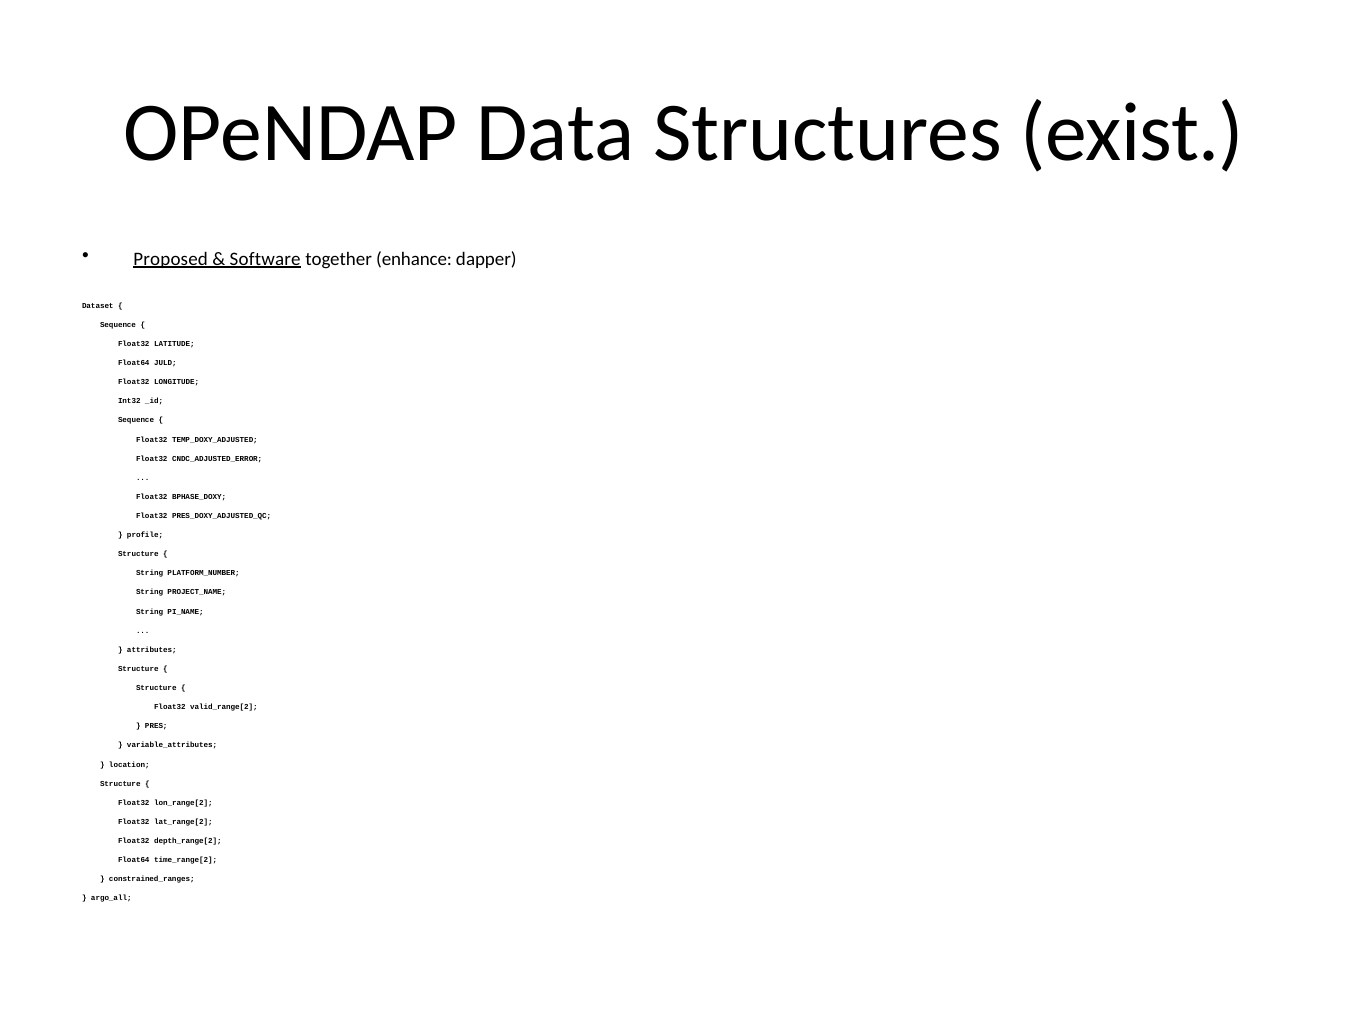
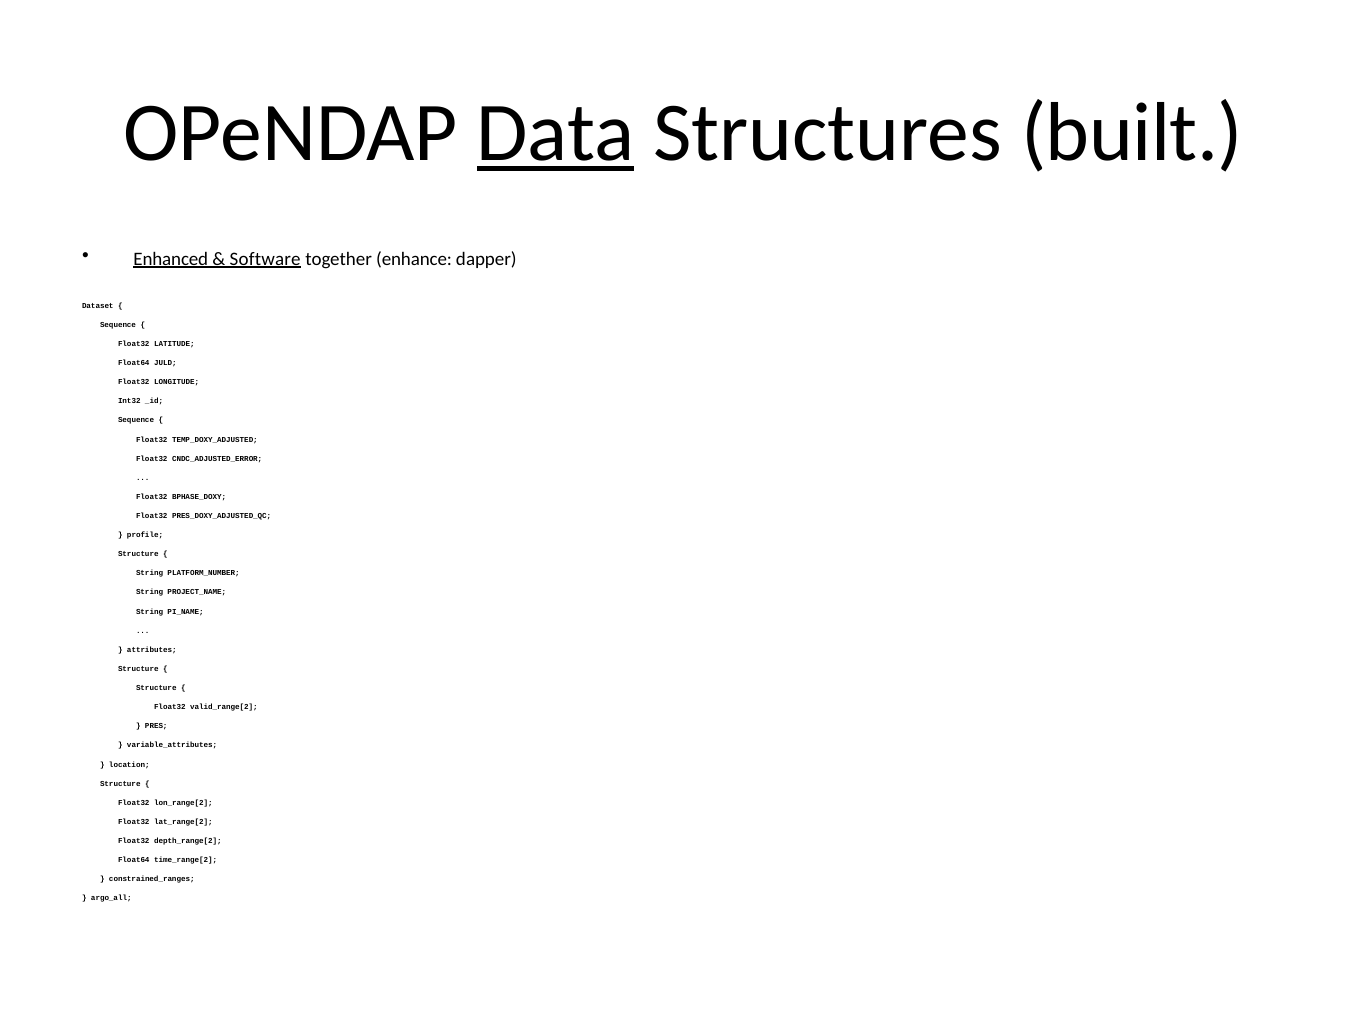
Data underline: none -> present (556, 132)
exist: exist -> built (1132, 132)
Proposed: Proposed -> Enhanced (171, 259)
